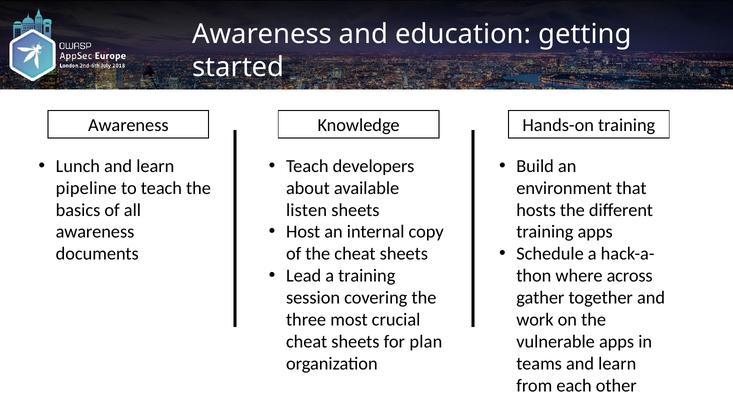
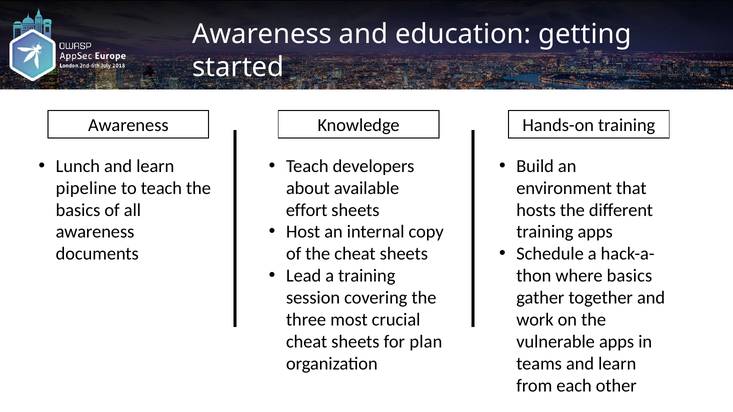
listen: listen -> effort (307, 210)
where across: across -> basics (629, 276)
